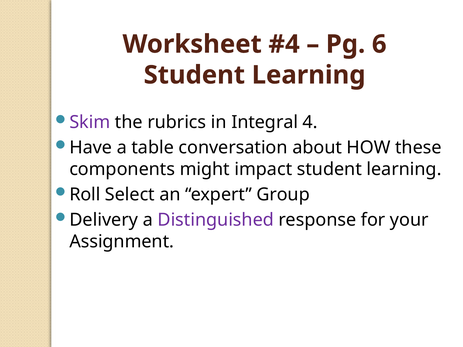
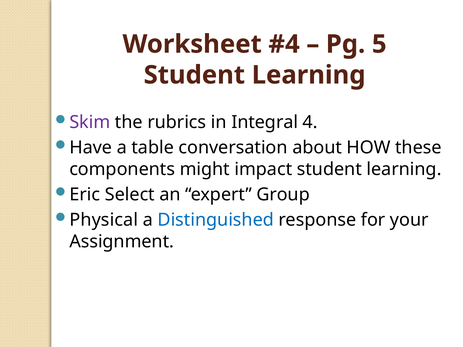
6: 6 -> 5 (379, 44)
Roll: Roll -> Eric (85, 195)
Delivery: Delivery -> Physical (104, 220)
Distinguished colour: purple -> blue (216, 220)
